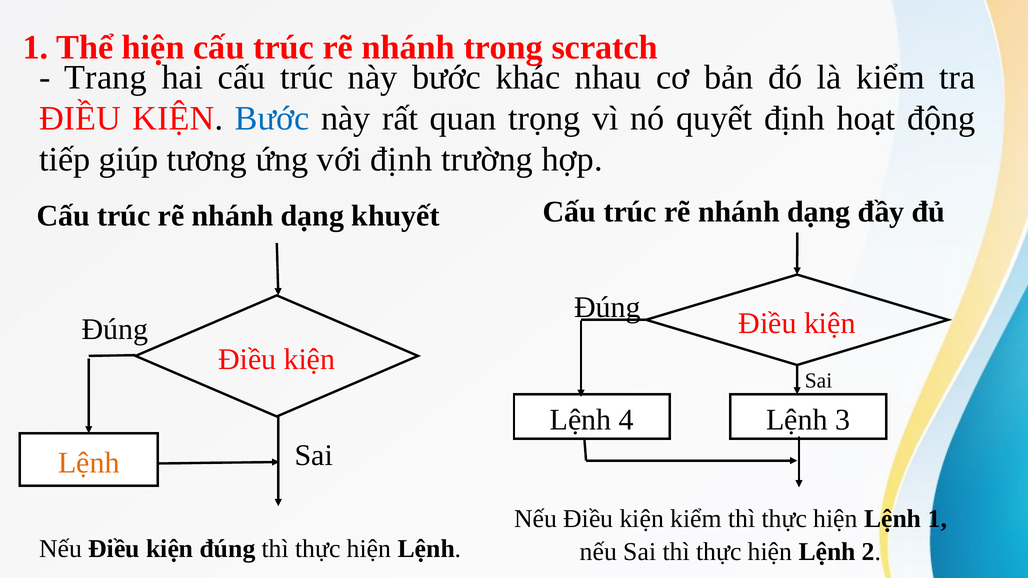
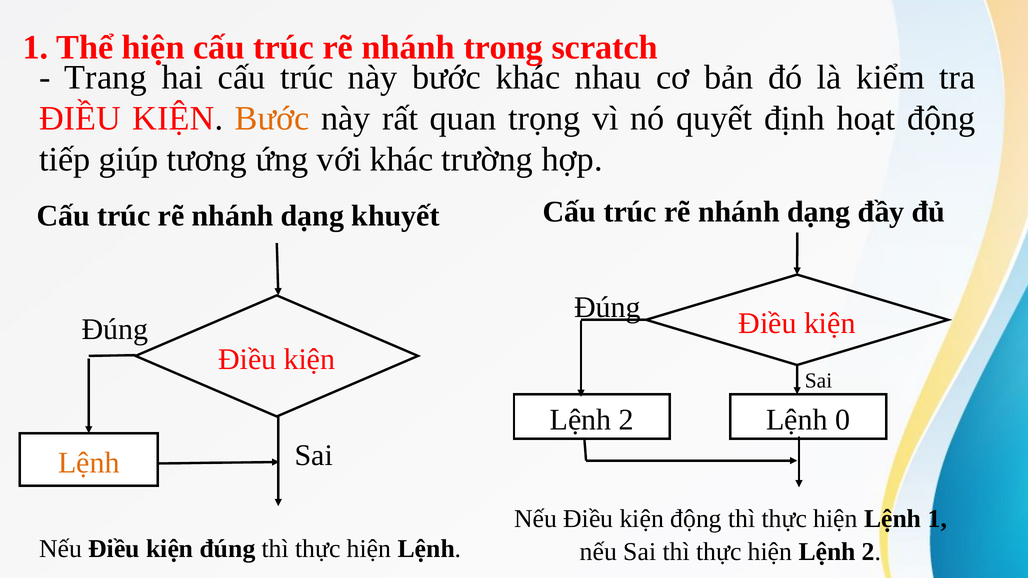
Bước colour: blue -> orange (272, 119)
với định: định -> khác (402, 160)
4: 4 -> 2 (626, 420)
3: 3 -> 0 (843, 420)
kiện kiểm: kiểm -> động (696, 519)
